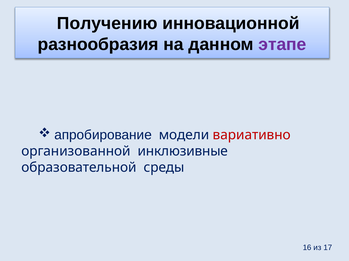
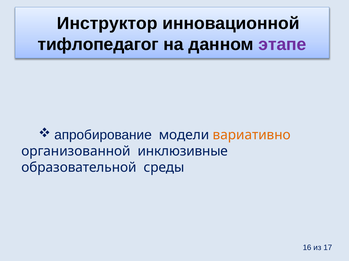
Получению: Получению -> Инструктор (107, 24)
разнообразия: разнообразия -> тифлопедагог (98, 44)
вариативно colour: red -> orange (252, 135)
